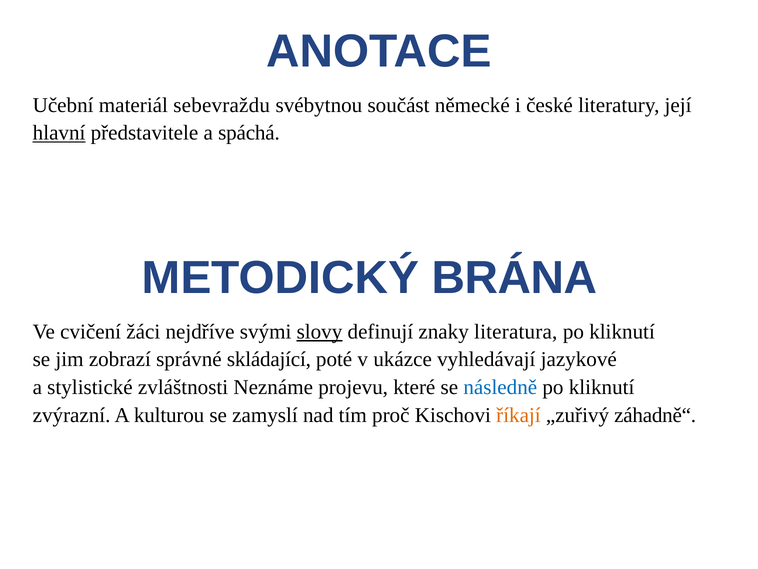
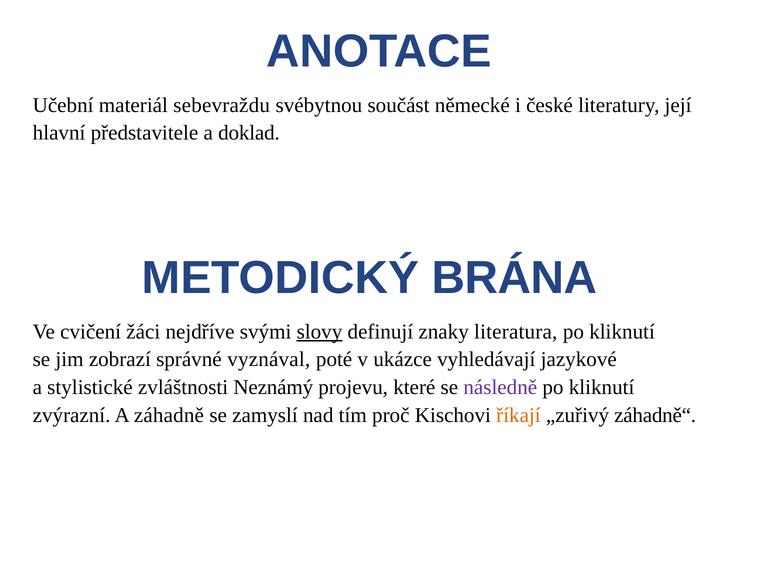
hlavní underline: present -> none (59, 133)
spáchá: spáchá -> doklad (249, 133)
skládající: skládající -> vyznával (269, 359)
Neznáme: Neznáme -> Neznámý (273, 387)
následně colour: blue -> purple (500, 387)
kulturou: kulturou -> záhadně (169, 415)
